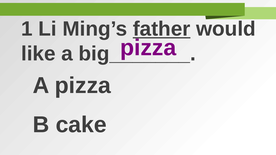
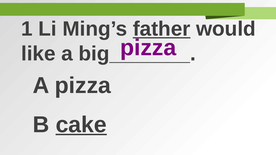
cake underline: none -> present (81, 125)
